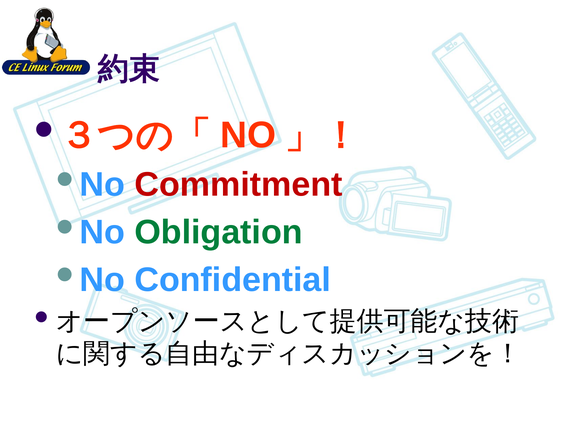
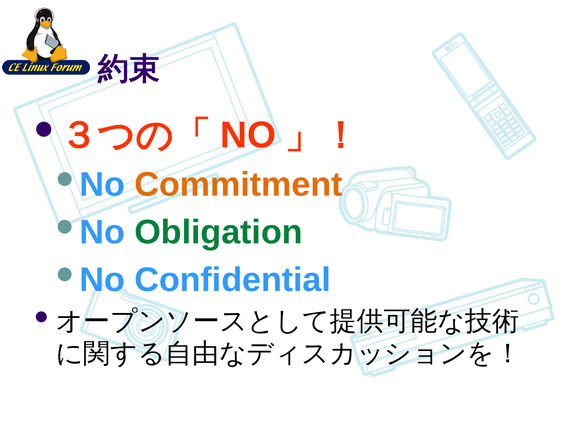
Commitment colour: red -> orange (238, 185)
